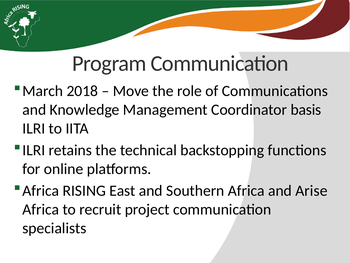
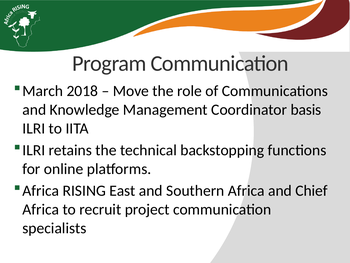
Arise: Arise -> Chief (312, 190)
